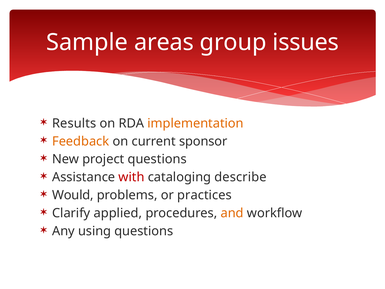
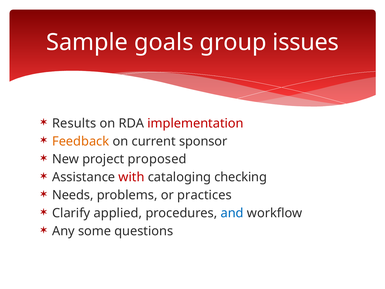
areas: areas -> goals (164, 42)
implementation colour: orange -> red (196, 123)
project questions: questions -> proposed (157, 159)
describe: describe -> checking (241, 177)
Would: Would -> Needs (73, 195)
and colour: orange -> blue (232, 213)
using: using -> some (95, 231)
